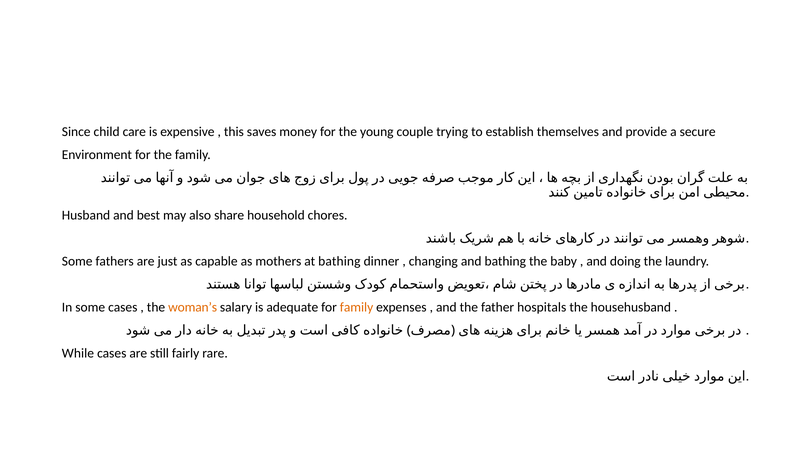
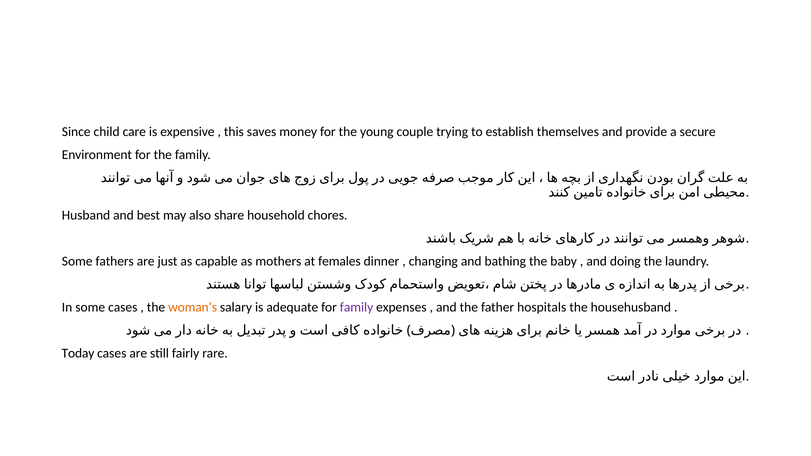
at bathing: bathing -> females (339, 261)
family colour: orange -> purple (357, 307)
While: While -> Today (78, 353)
